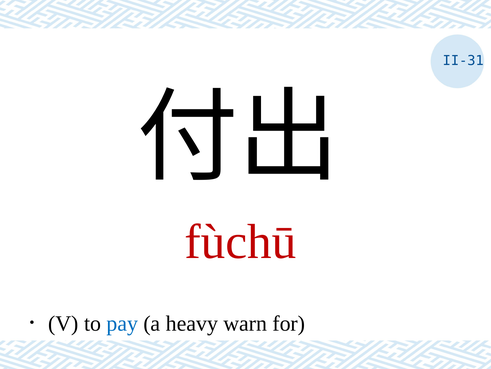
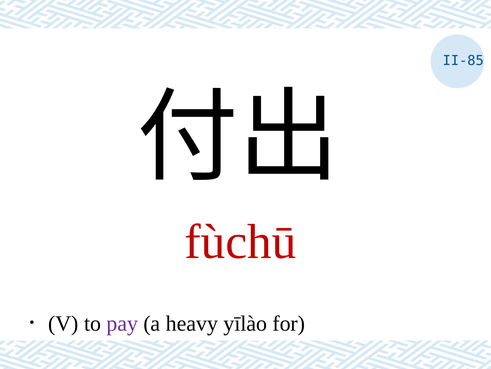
II-31: II-31 -> II-85 (463, 61)
pay colour: blue -> purple (122, 323)
warn: warn -> yīlào (245, 323)
